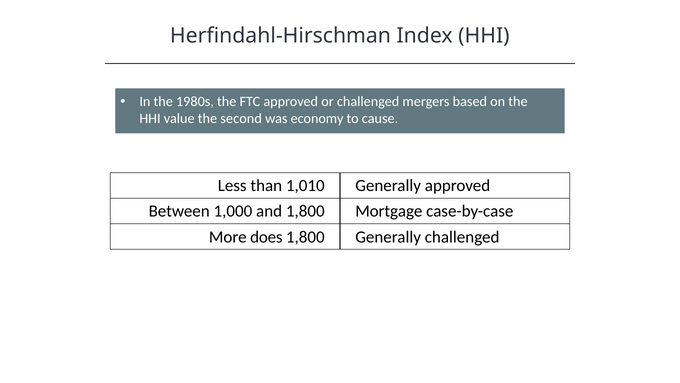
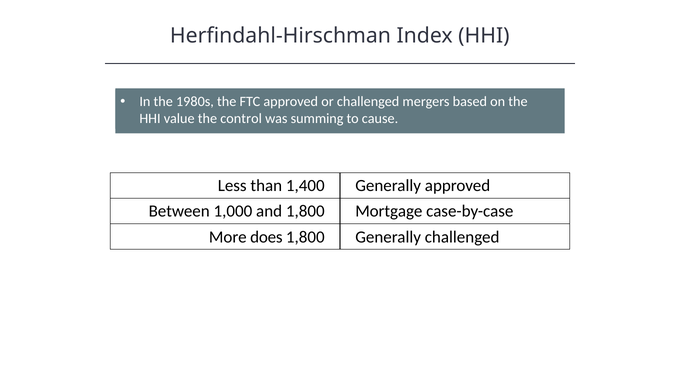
second: second -> control (241, 119)
economy: economy -> summing (317, 119)
1,010: 1,010 -> 1,400 (305, 186)
